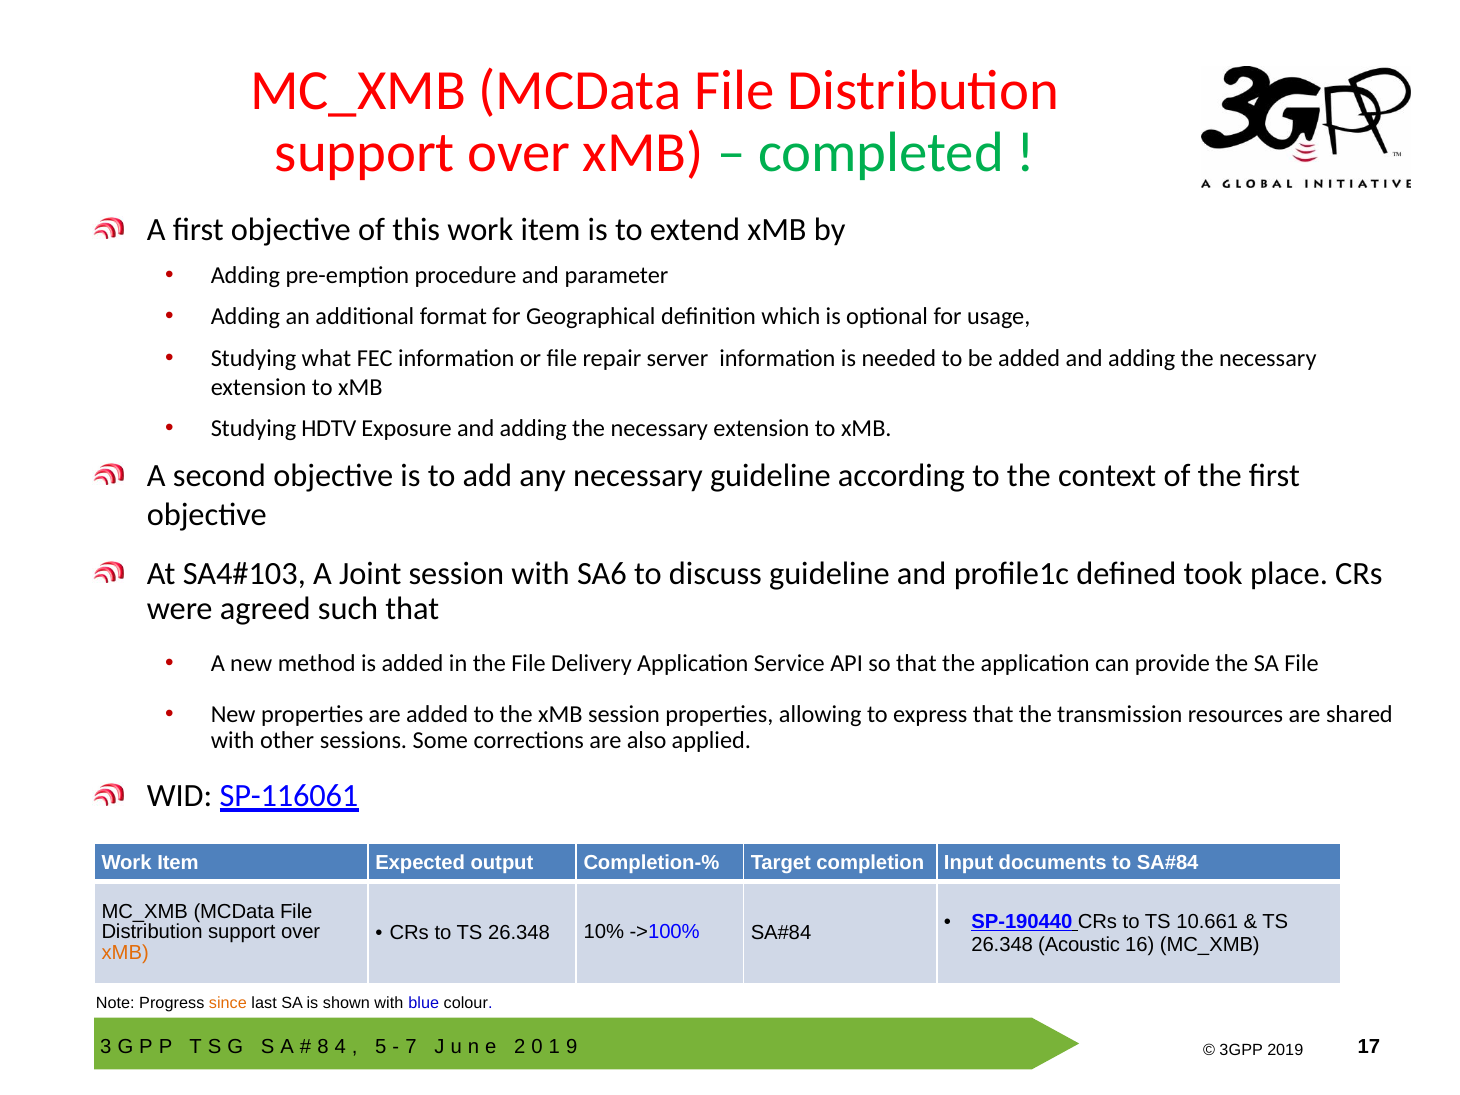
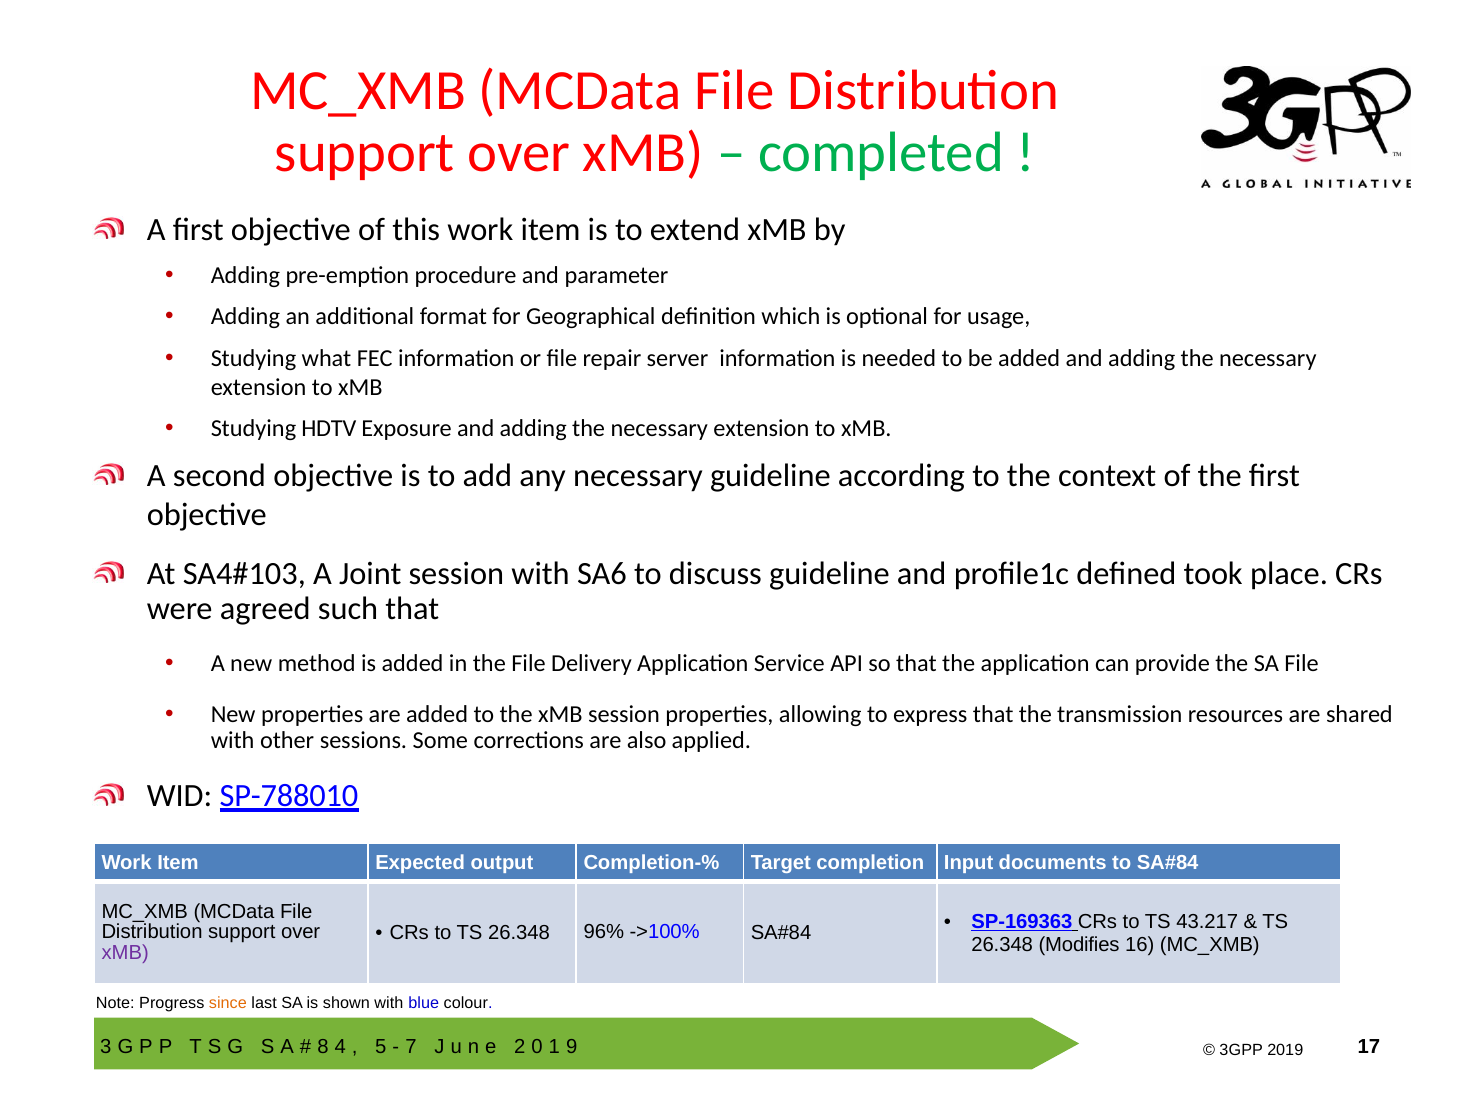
SP-116061: SP-116061 -> SP-788010 (289, 796)
SP-190440: SP-190440 -> SP-169363 (1022, 922)
10.661: 10.661 -> 43.217 (1207, 922)
10%: 10% -> 96% (604, 932)
Acoustic: Acoustic -> Modifies (1079, 944)
xMB colour: orange -> purple (125, 953)
